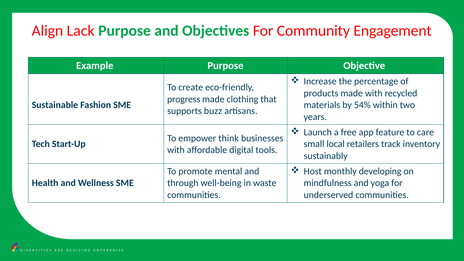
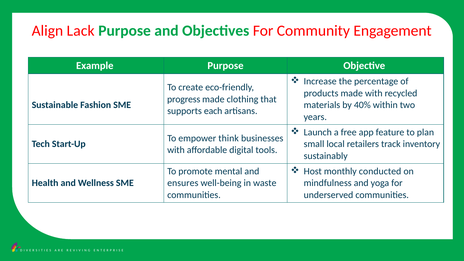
54%: 54% -> 40% (362, 105)
buzz: buzz -> each (213, 111)
care: care -> plan (425, 132)
developing: developing -> conducted (380, 171)
through: through -> ensures (183, 183)
